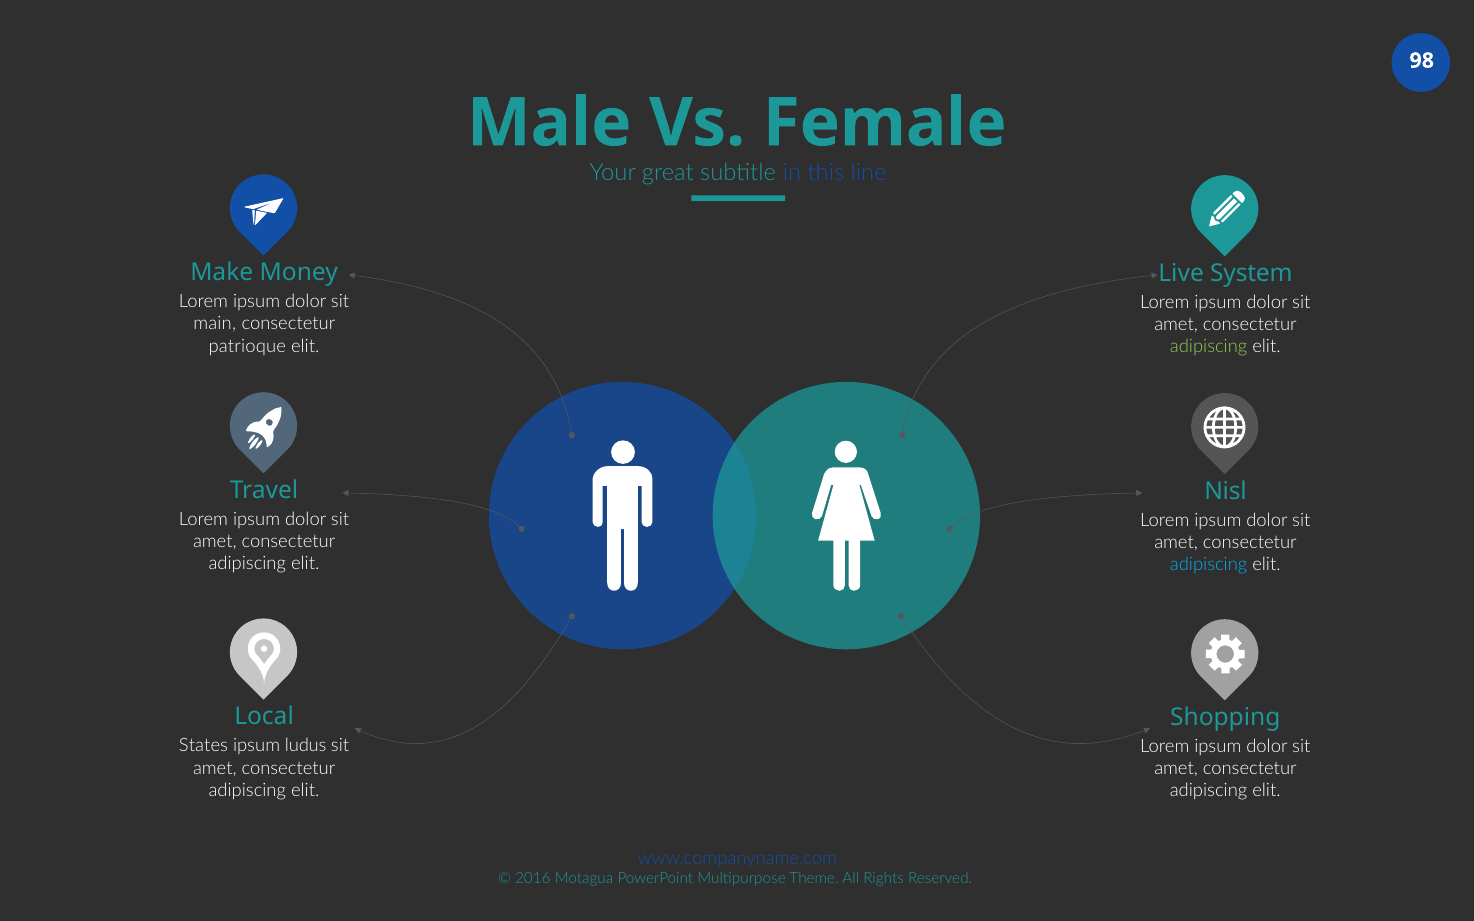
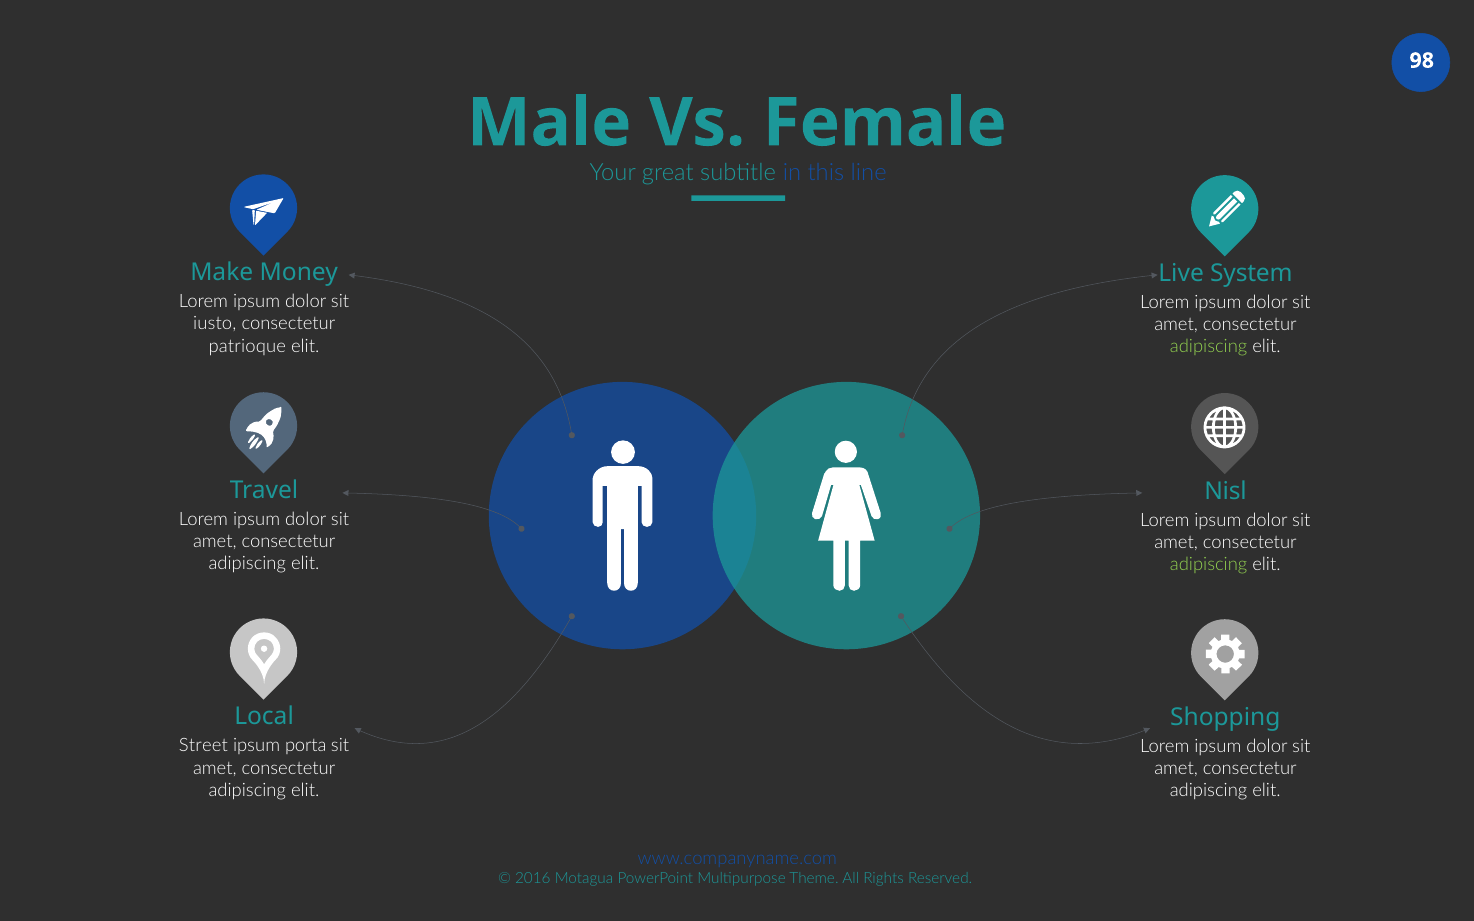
main: main -> iusto (215, 324)
adipiscing colour: light blue -> light green (1209, 565)
States: States -> Street (203, 746)
ludus: ludus -> porta (306, 746)
